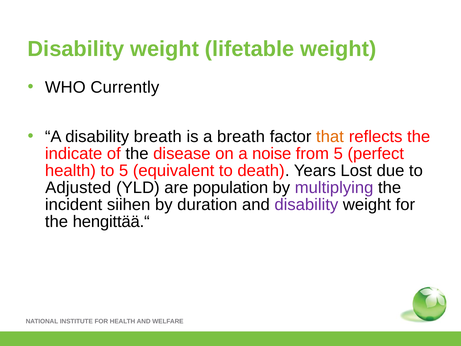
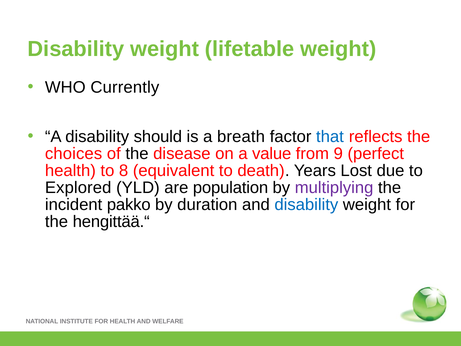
disability breath: breath -> should (158, 137)
that colour: orange -> blue (330, 137)
indicate: indicate -> choices (74, 153)
noise: noise -> value (272, 153)
from 5: 5 -> 9 (338, 153)
to 5: 5 -> 8 (124, 170)
Adjusted: Adjusted -> Explored (78, 187)
siihen: siihen -> pakko (129, 204)
disability colour: purple -> blue (306, 204)
